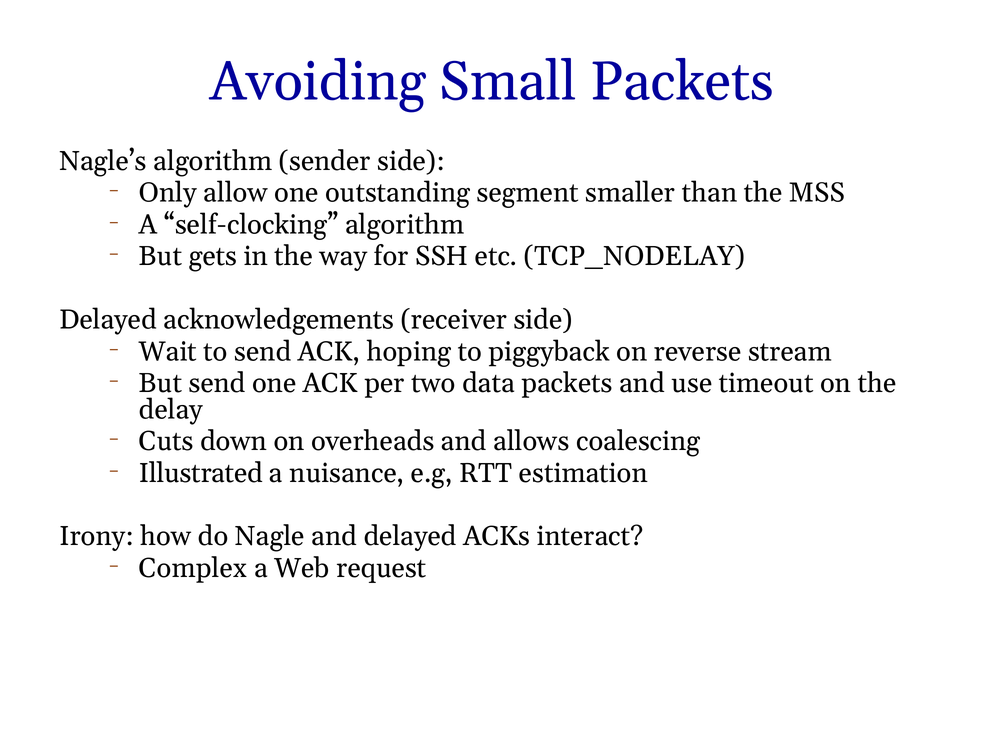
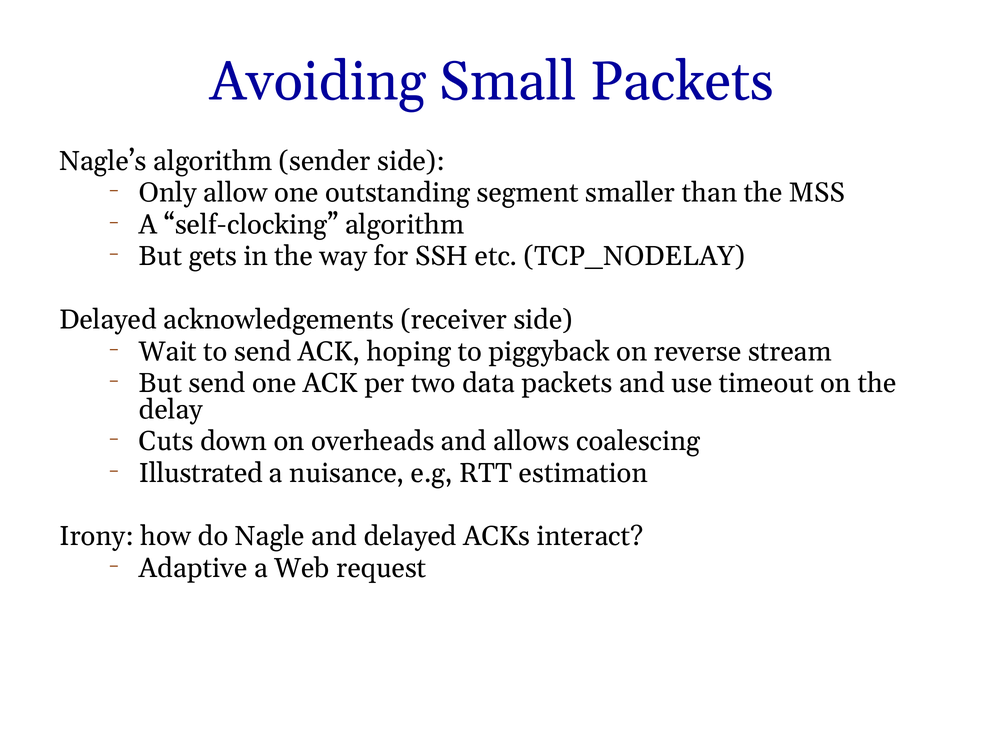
Complex: Complex -> Adaptive (193, 568)
